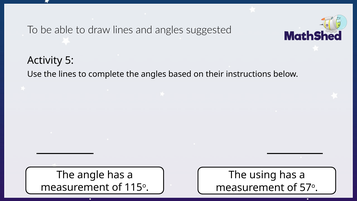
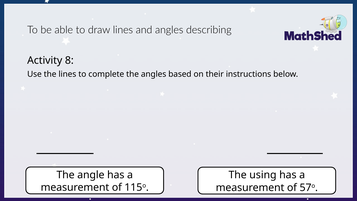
suggested: suggested -> describing (209, 30)
5: 5 -> 8 (69, 60)
